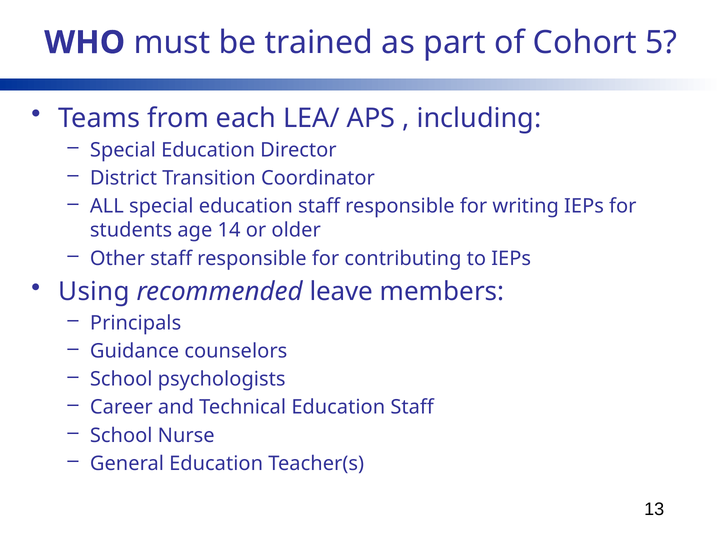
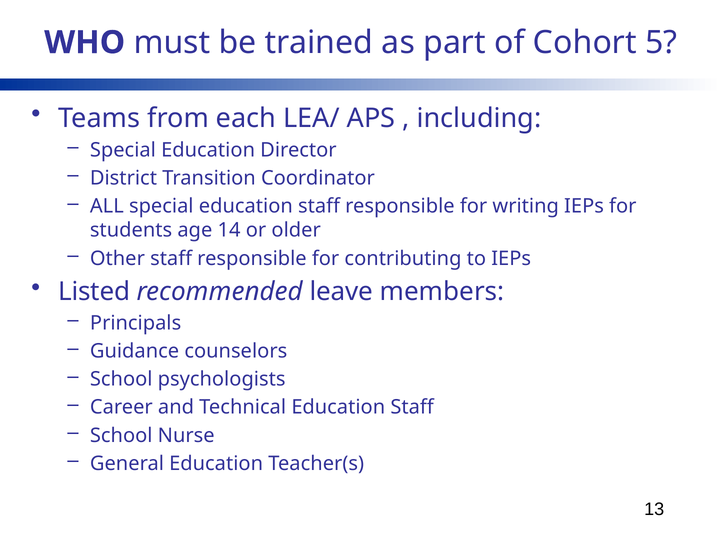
Using: Using -> Listed (94, 291)
